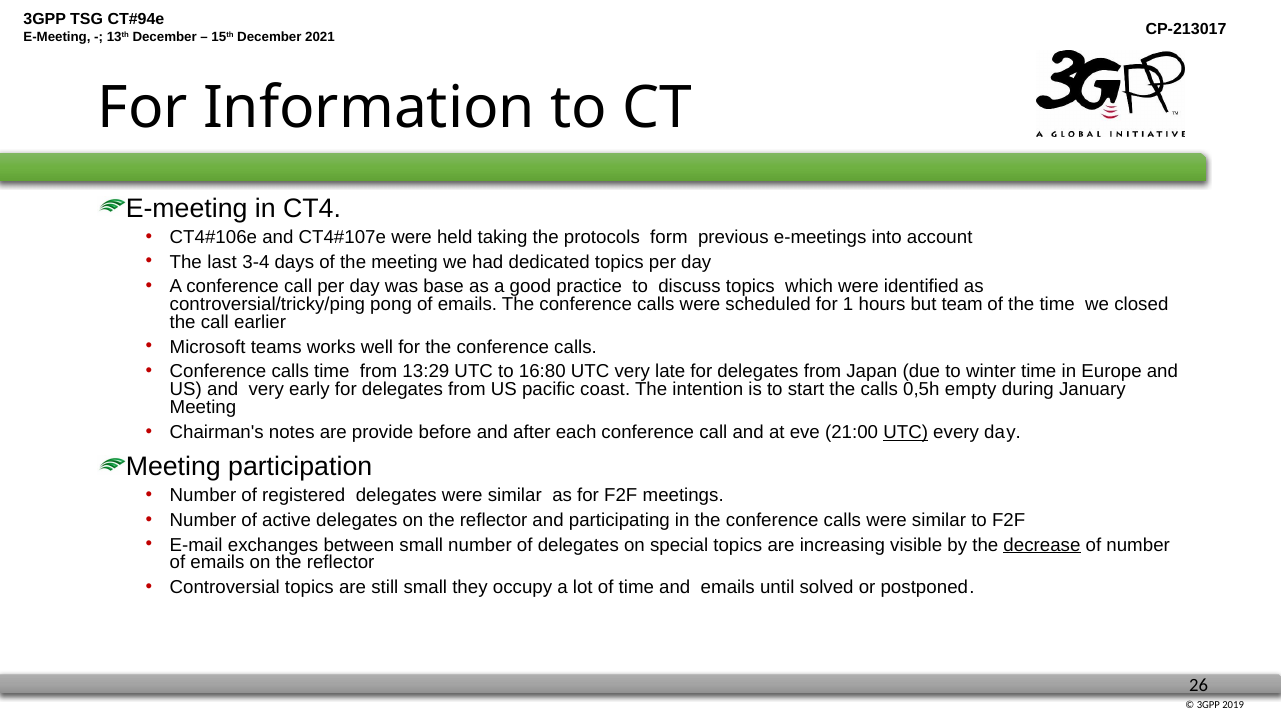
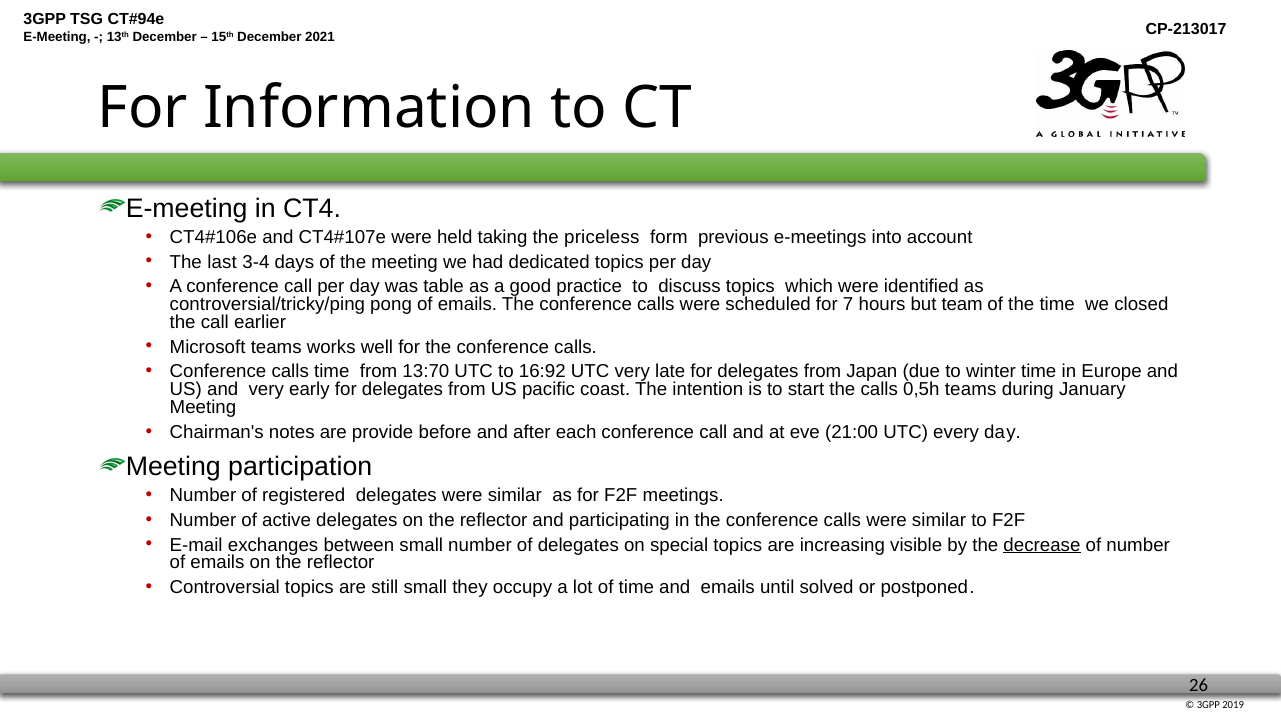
protocols: protocols -> priceless (602, 237)
base: base -> table (444, 286)
1: 1 -> 7 (848, 304)
13:29: 13:29 -> 13:70 (426, 371)
16:80: 16:80 -> 16:92 (542, 371)
0,5h empty: empty -> teams (971, 389)
UTC underline: present -> none (906, 432)
